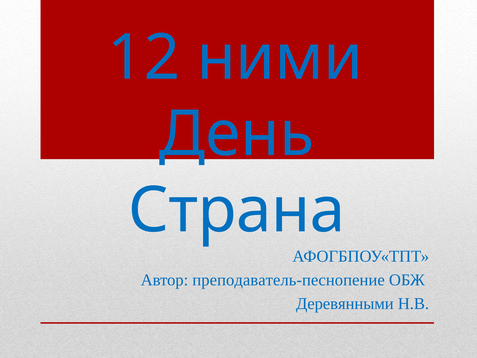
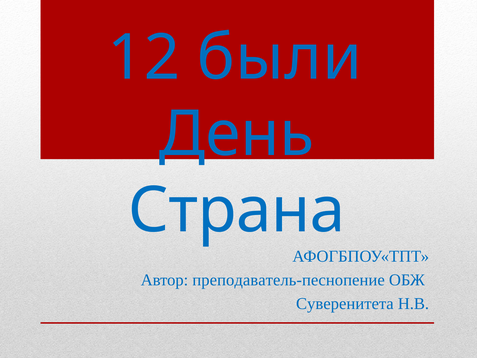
ними: ними -> были (279, 58)
Деревянными: Деревянными -> Суверенитета (345, 303)
